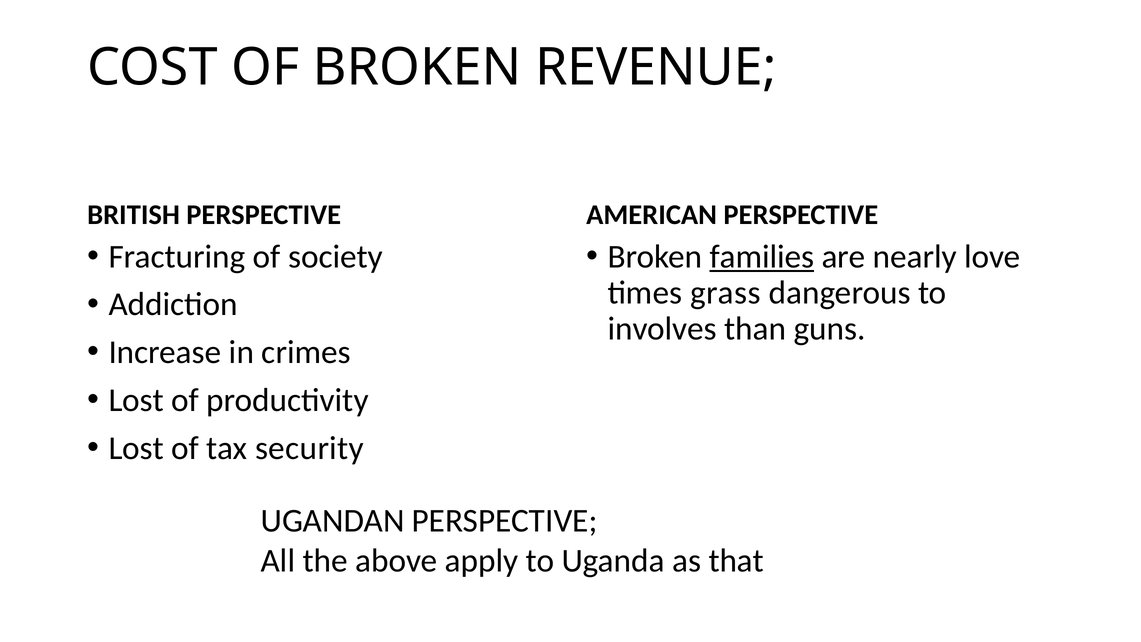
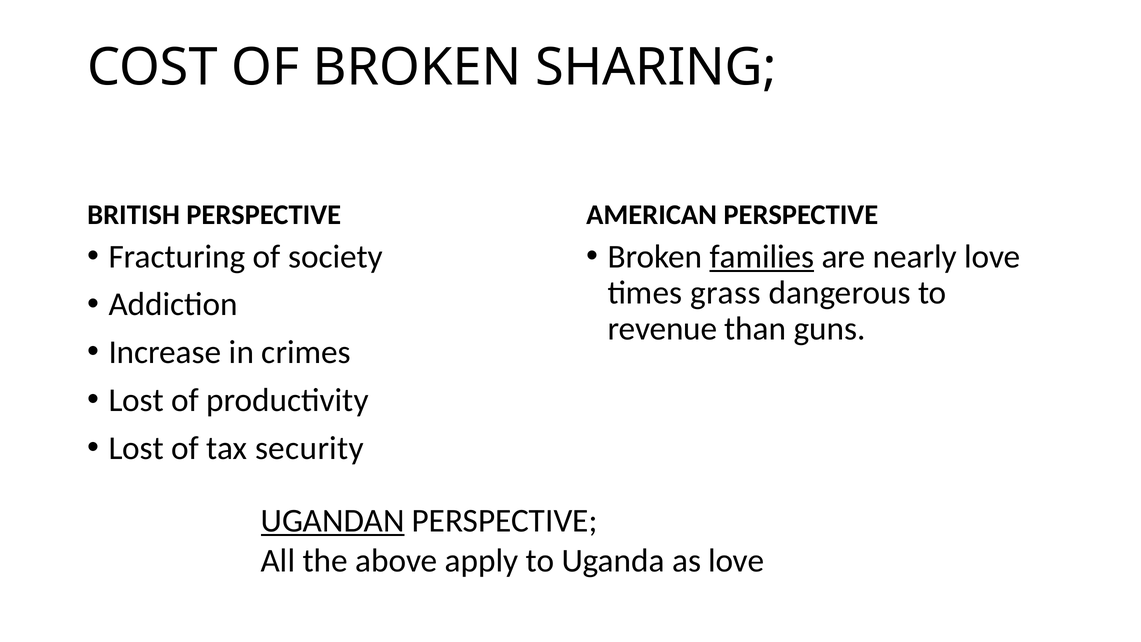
REVENUE: REVENUE -> SHARING (656, 68)
involves: involves -> revenue (662, 328)
UGANDAN underline: none -> present (333, 521)
as that: that -> love (736, 561)
